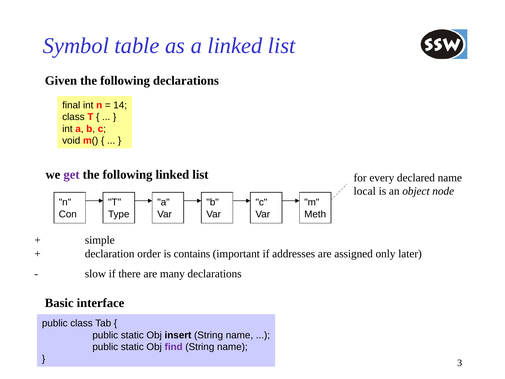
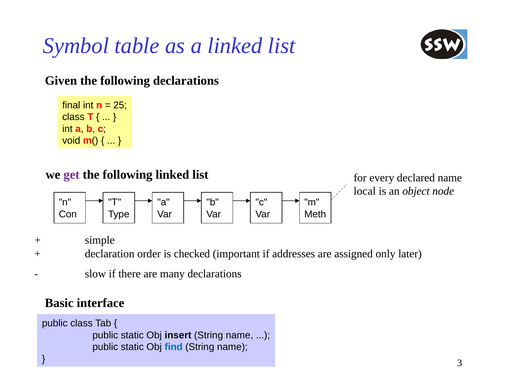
14: 14 -> 25 (120, 105)
contains: contains -> checked (192, 254)
find colour: purple -> blue (174, 347)
